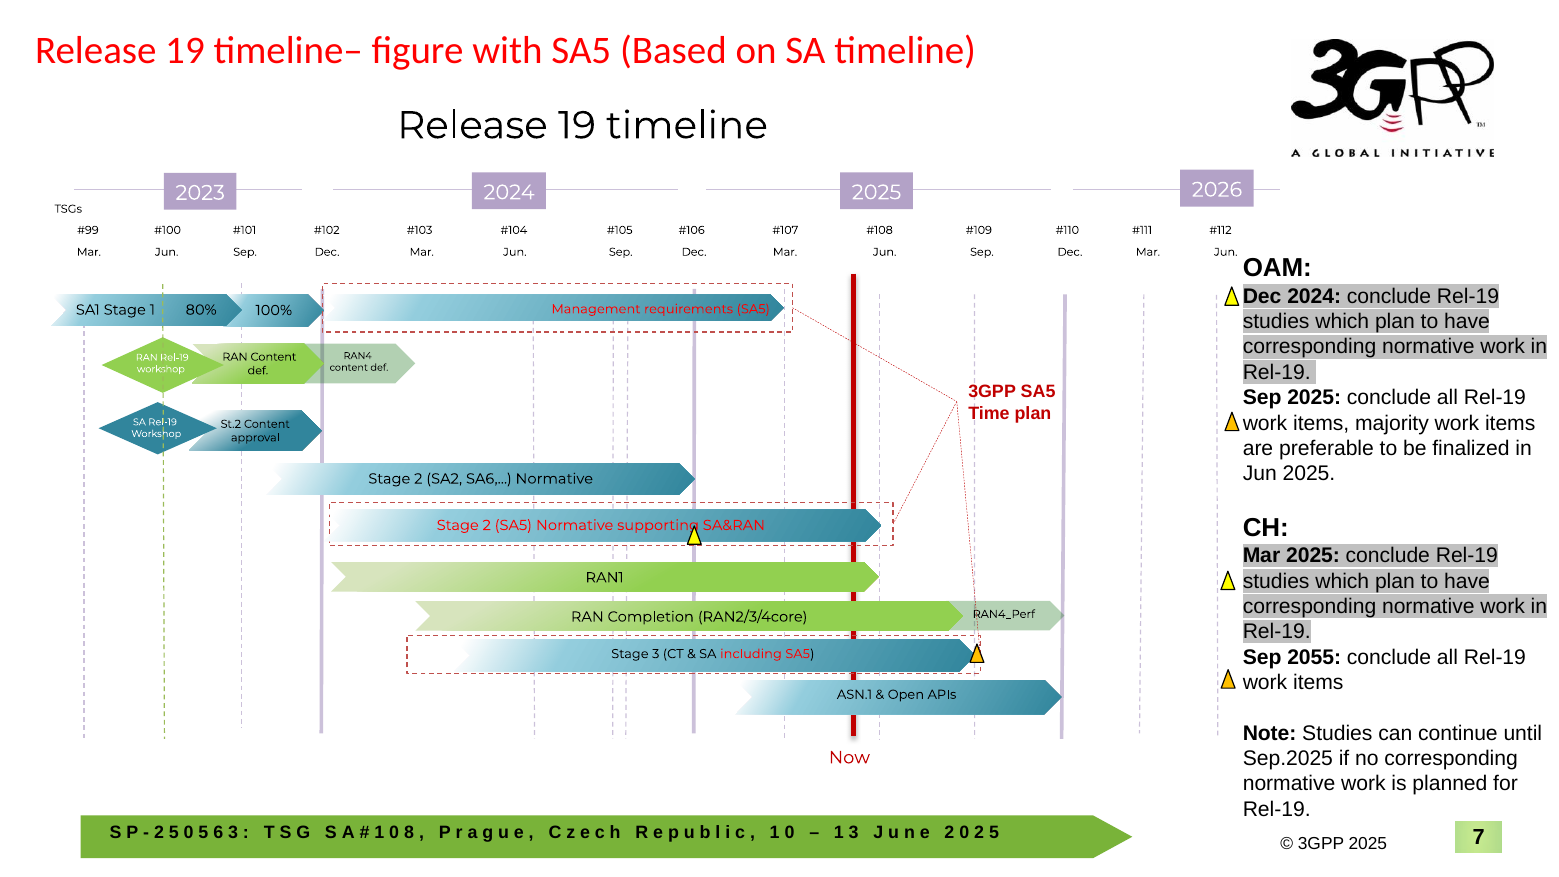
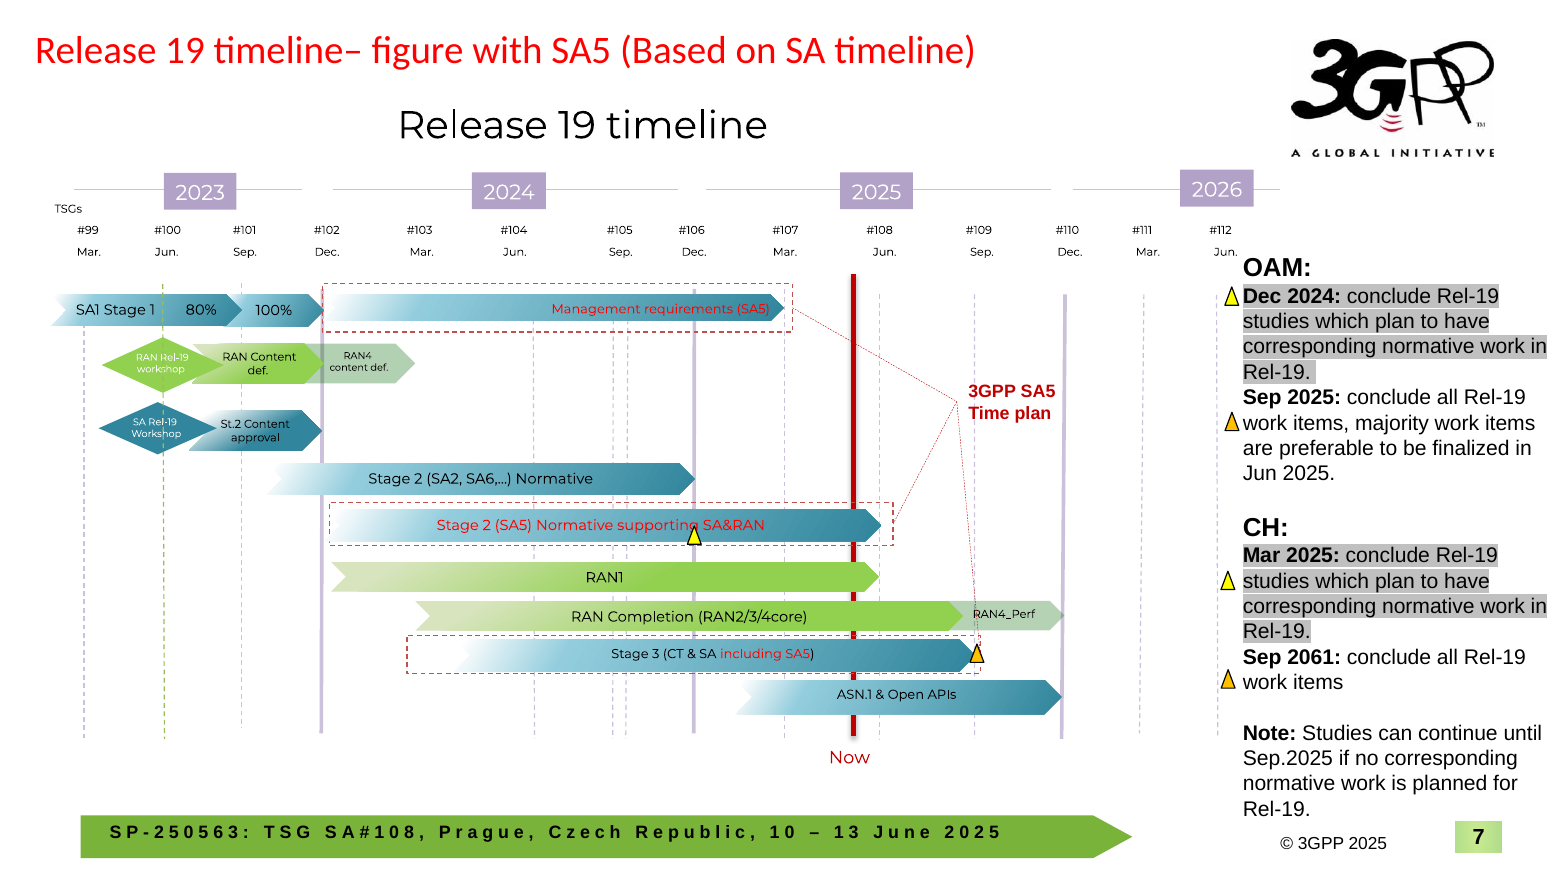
2055: 2055 -> 2061 (1314, 657)
